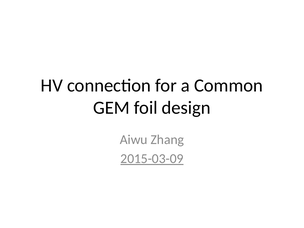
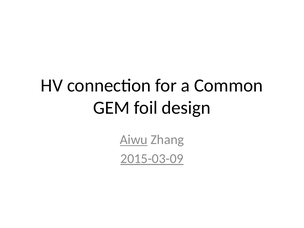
Aiwu underline: none -> present (134, 140)
